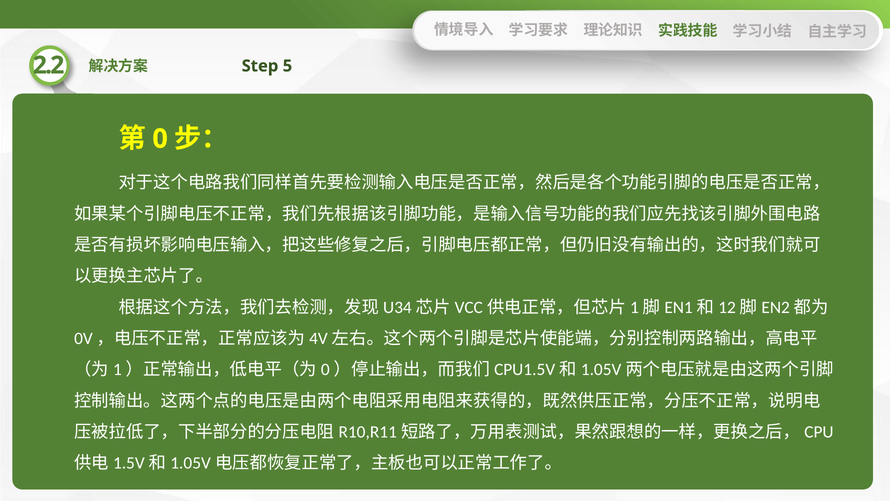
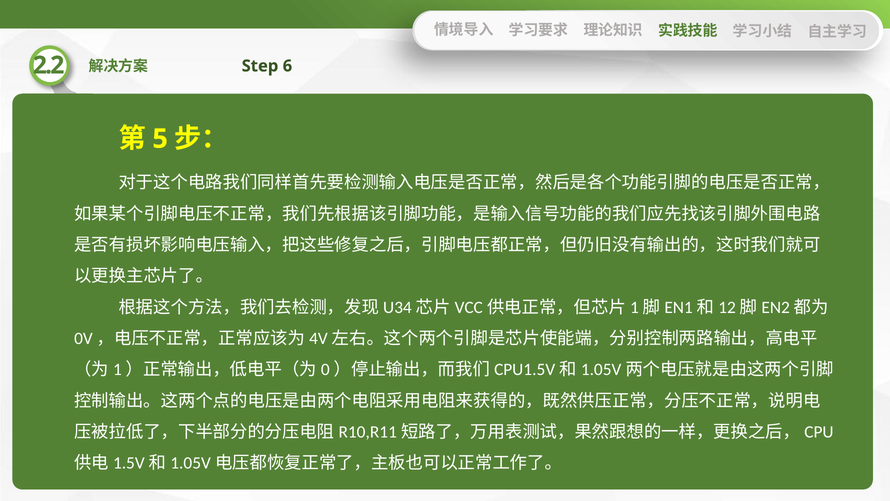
5: 5 -> 6 (287, 66)
0: 0 -> 5 (160, 139)
